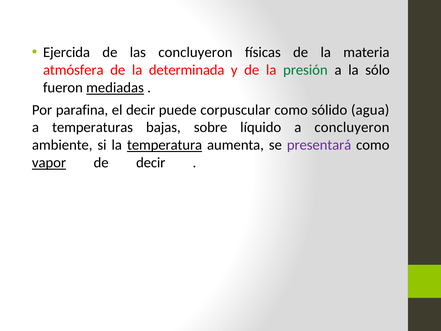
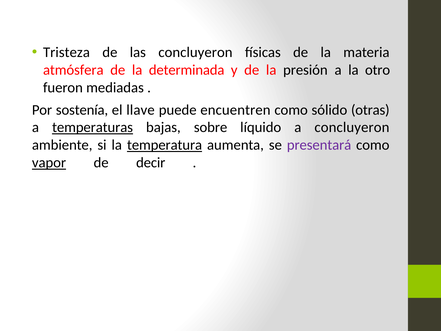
Ejercida: Ejercida -> Tristeza (66, 52)
presión colour: green -> black (305, 70)
sólo: sólo -> otro (378, 70)
mediadas underline: present -> none (115, 88)
parafina: parafina -> sostenía (82, 110)
el decir: decir -> llave (141, 110)
corpuscular: corpuscular -> encuentren (235, 110)
agua: agua -> otras (370, 110)
temperaturas underline: none -> present (93, 127)
